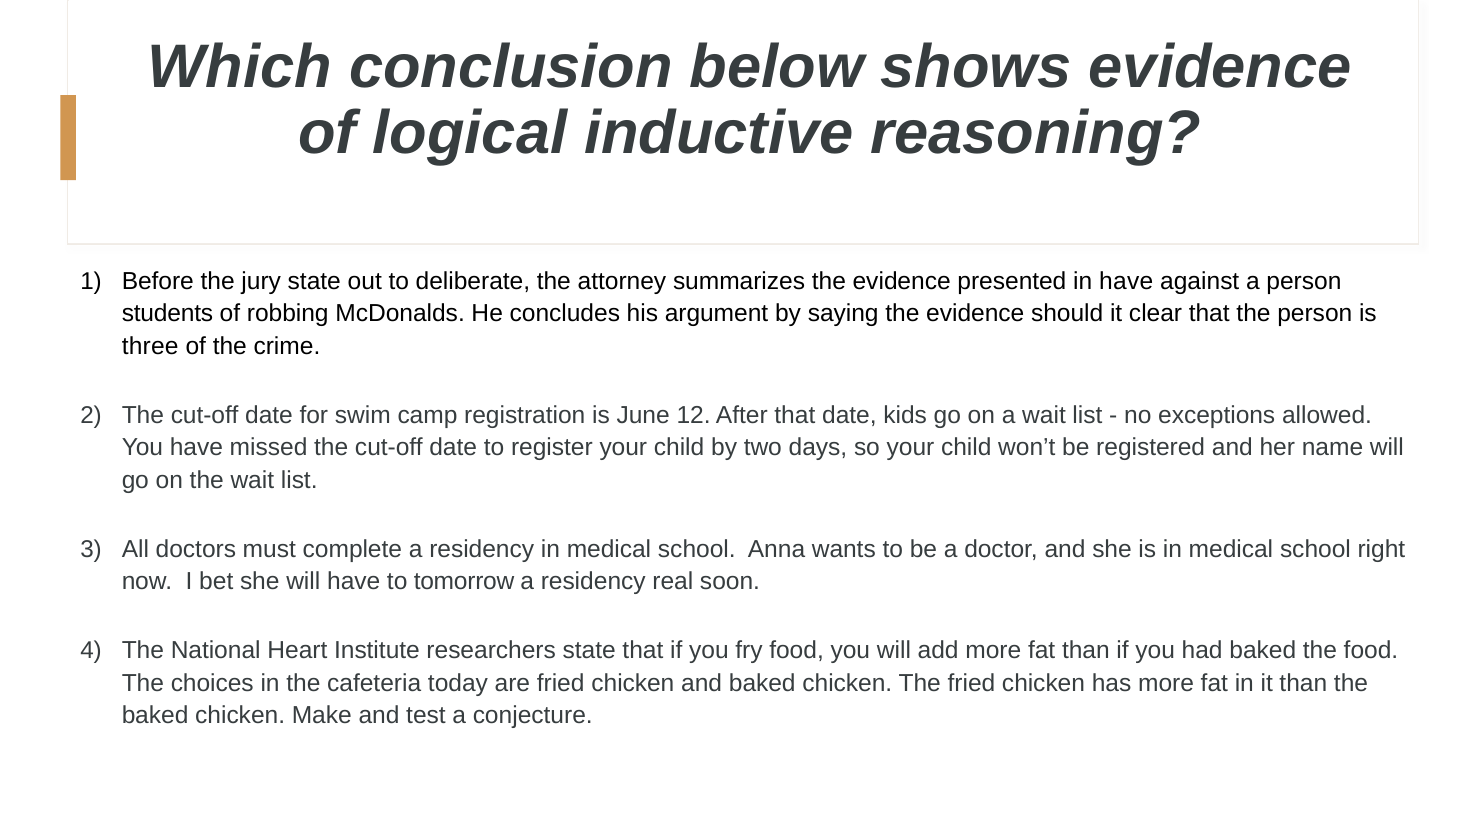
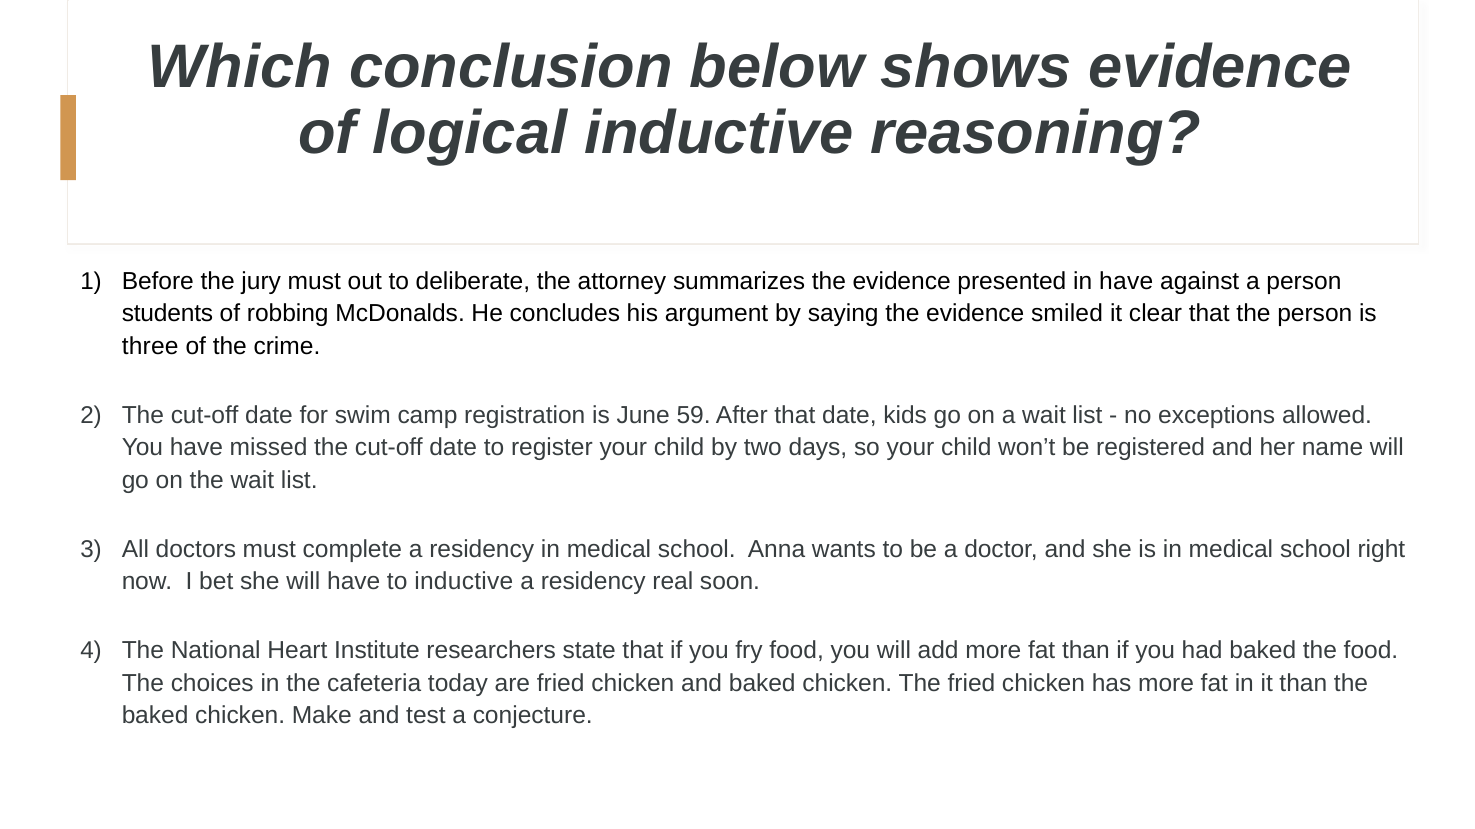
jury state: state -> must (314, 282)
should: should -> smiled (1067, 314)
12: 12 -> 59 (694, 416)
to tomorrow: tomorrow -> inductive (464, 582)
